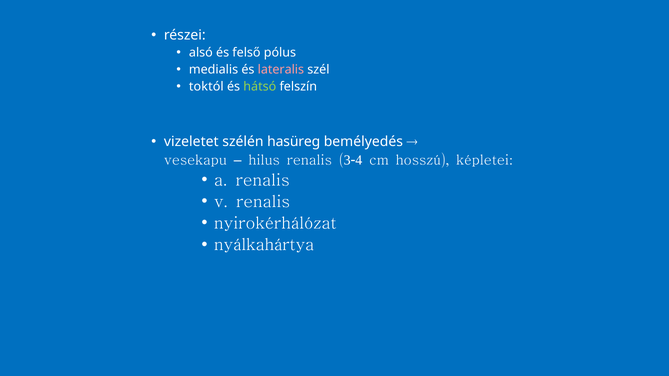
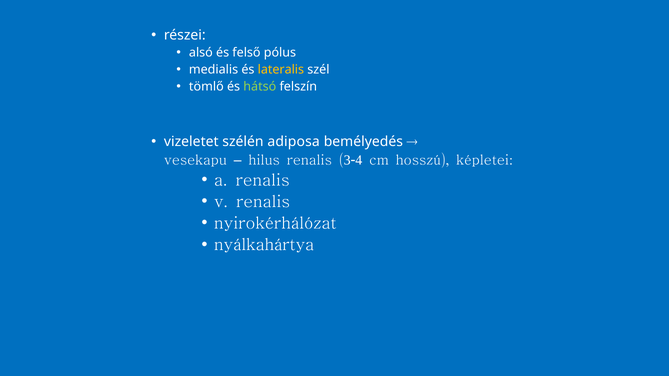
lateralis colour: pink -> yellow (281, 70)
toktól: toktól -> tömlő (206, 87)
hasüreg: hasüreg -> adiposa (294, 142)
